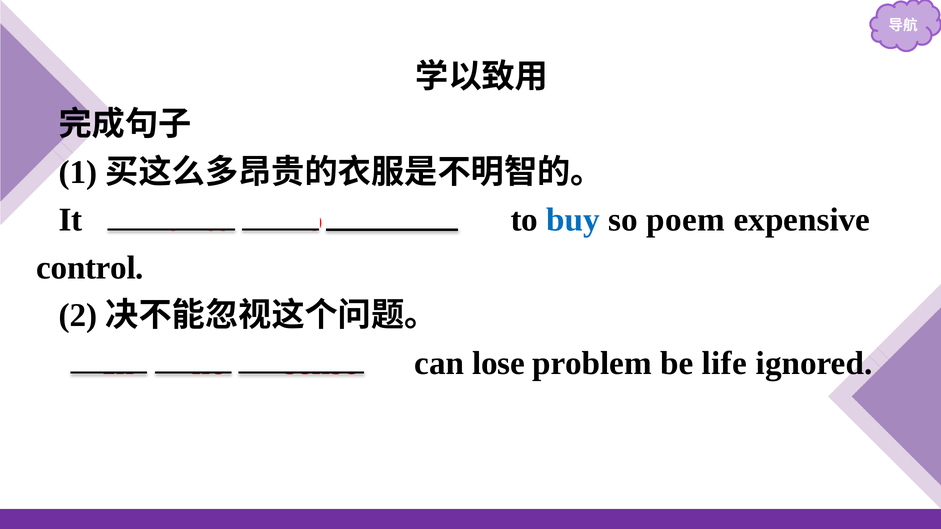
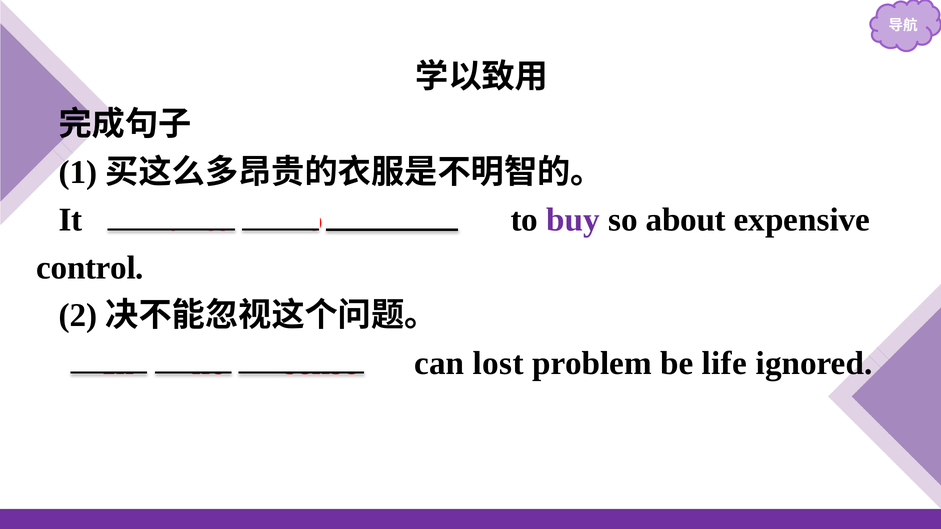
buy colour: blue -> purple (573, 220)
poem: poem -> about (686, 220)
lose: lose -> lost (498, 363)
